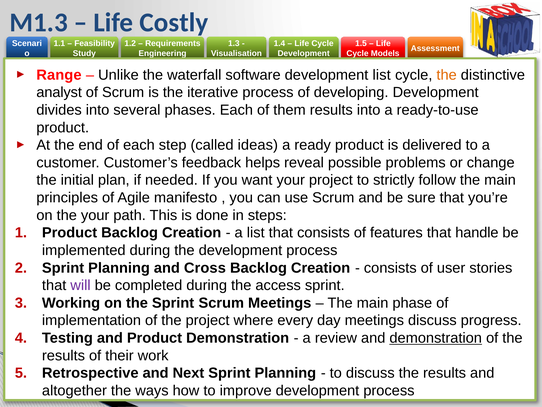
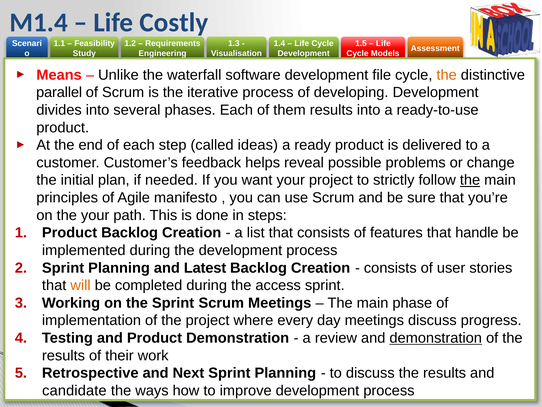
M1.3: M1.3 -> M1.4 (39, 22)
Range: Range -> Means (59, 75)
development list: list -> file (382, 75)
analyst: analyst -> parallel (59, 92)
the underline: none -> present (470, 180)
Cross: Cross -> Latest (205, 268)
will colour: purple -> orange (81, 285)
altogether: altogether -> candidate (74, 390)
